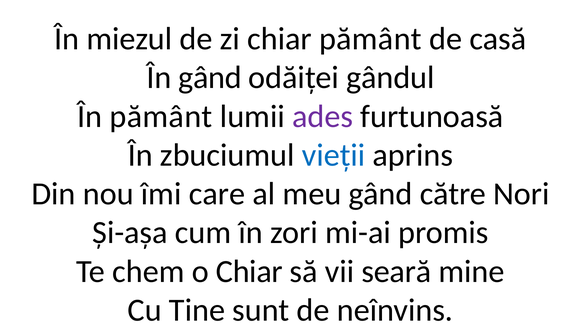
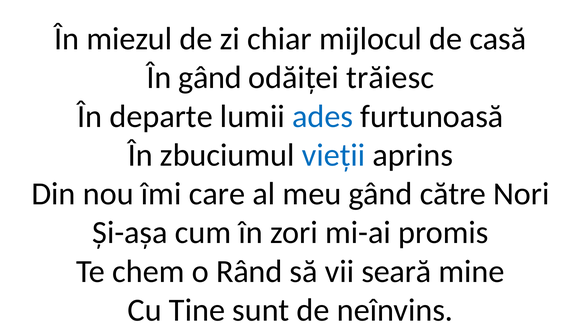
chiar pământ: pământ -> mijlocul (371, 39)
gândul: gândul -> trăiesc (390, 78)
În pământ: pământ -> departe (161, 116)
ades colour: purple -> blue (323, 116)
o Chiar: Chiar -> Rând (249, 271)
